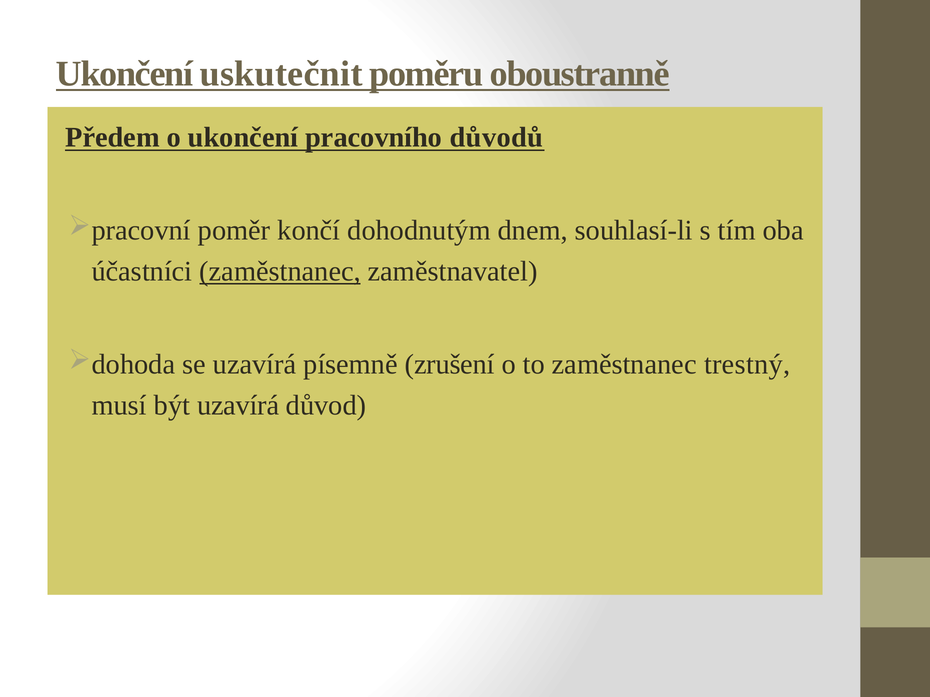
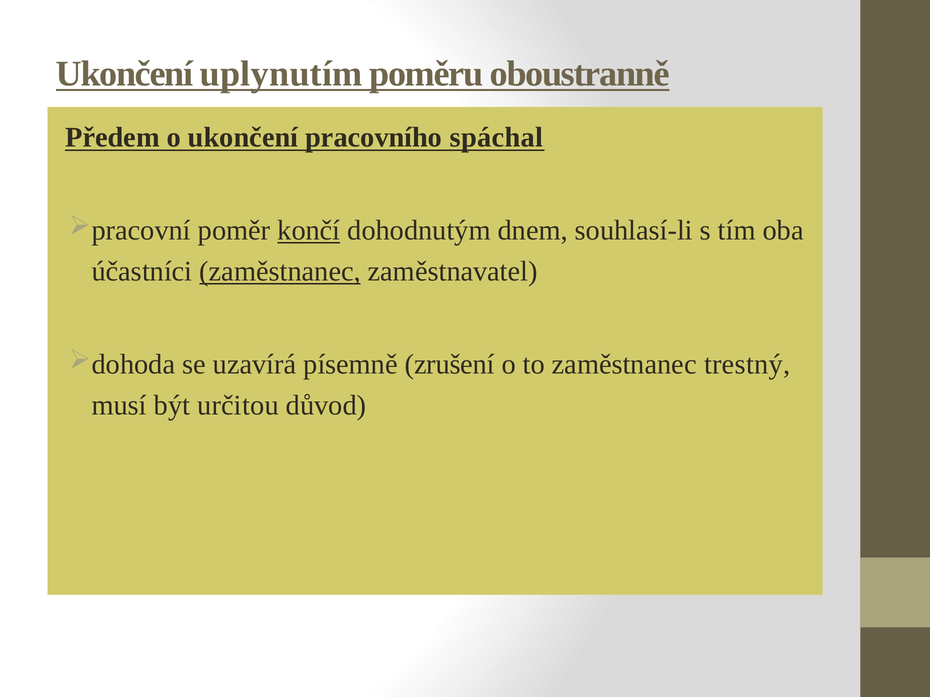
uskutečnit: uskutečnit -> uplynutím (281, 74)
důvodů: důvodů -> spáchal (496, 138)
končí underline: none -> present (309, 231)
být uzavírá: uzavírá -> určitou (238, 406)
